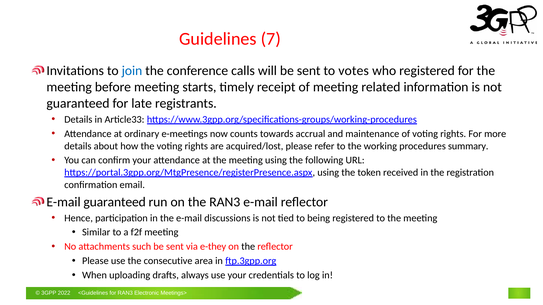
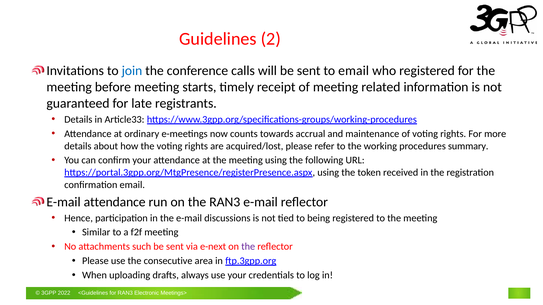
Guidelines 7: 7 -> 2 (271, 39)
to votes: votes -> email (354, 71)
E-mail guaranteed: guaranteed -> attendance (115, 202)
e-they: e-they -> e-next (213, 247)
the colour: black -> purple (248, 247)
